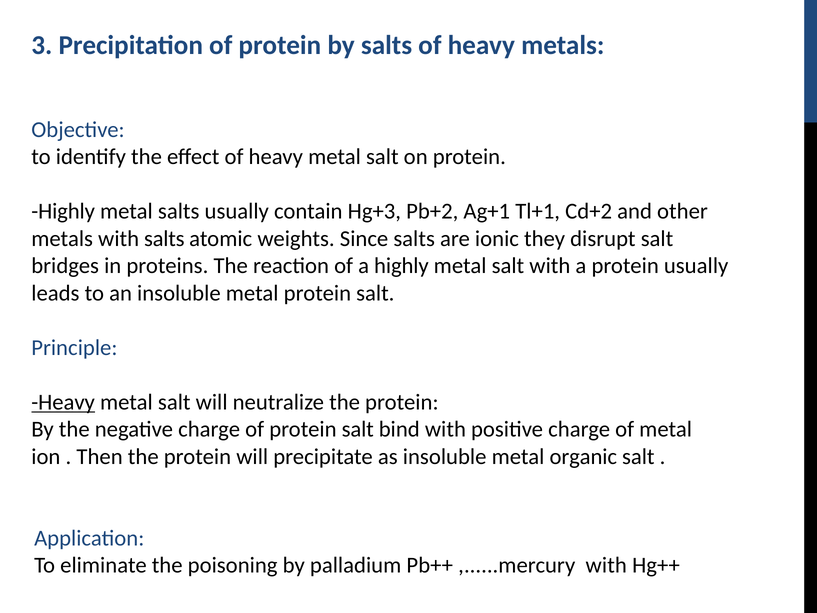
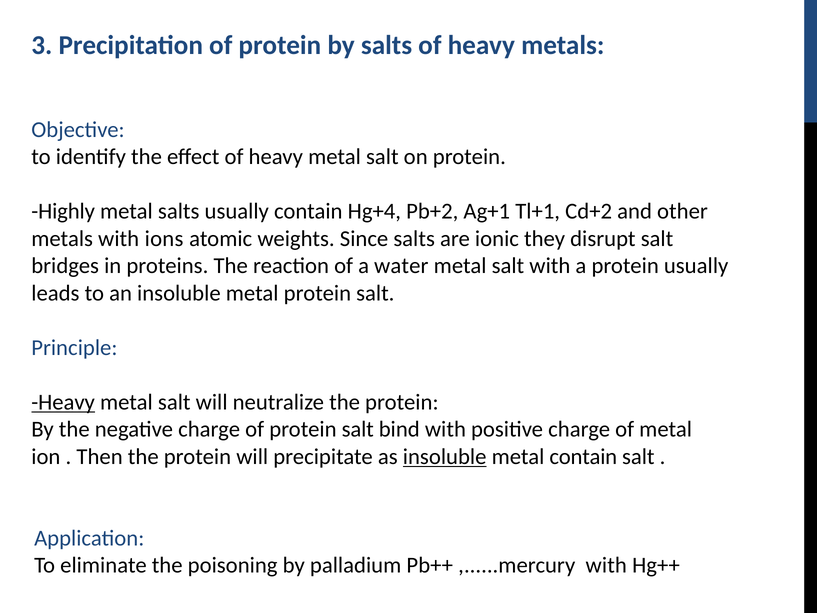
Hg+3: Hg+3 -> Hg+4 (374, 211)
with salts: salts -> ions (164, 239)
a highly: highly -> water (401, 266)
insoluble underline: none -> present (445, 456)
metal organic: organic -> contain (583, 456)
